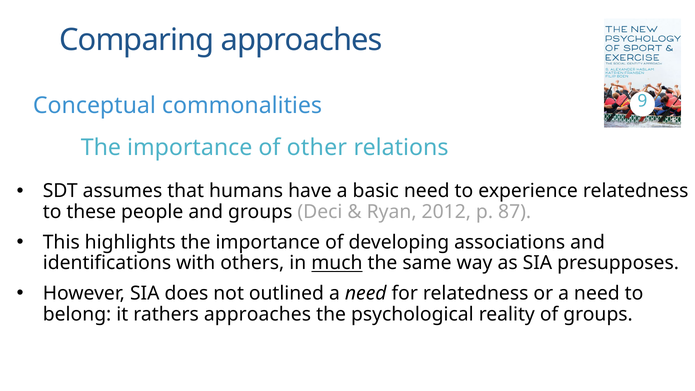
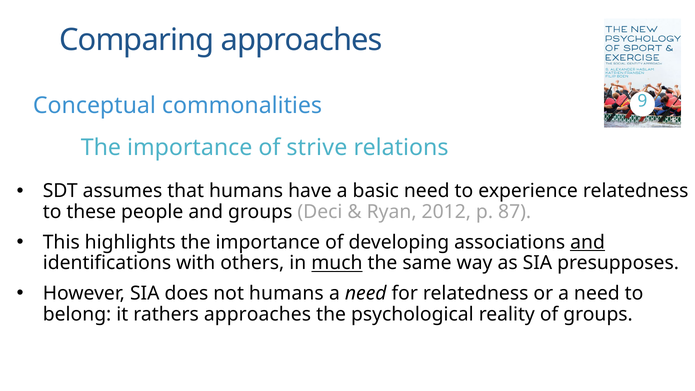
other: other -> strive (317, 147)
and underline: none -> present (588, 242)
not outlined: outlined -> humans (286, 293)
